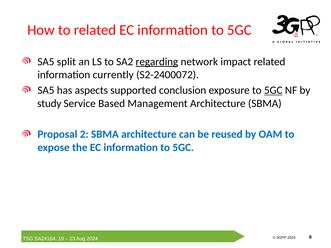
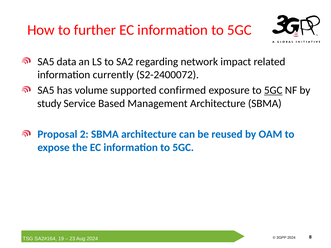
to related: related -> further (95, 30)
split: split -> data (67, 62)
regarding underline: present -> none (157, 62)
aspects: aspects -> volume (91, 90)
conclusion: conclusion -> confirmed (183, 90)
